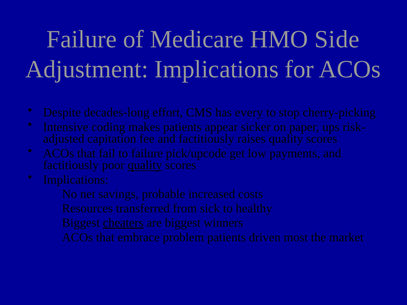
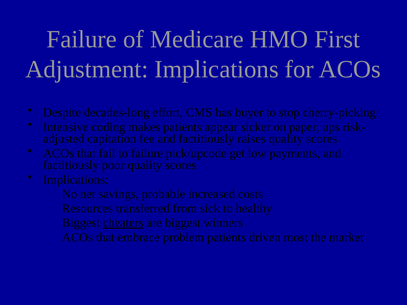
Side: Side -> First (337, 39)
every: every -> buyer (249, 113)
quality underline: present -> none (145, 165)
